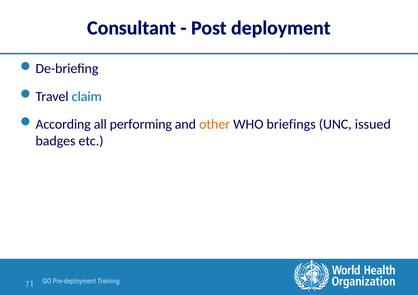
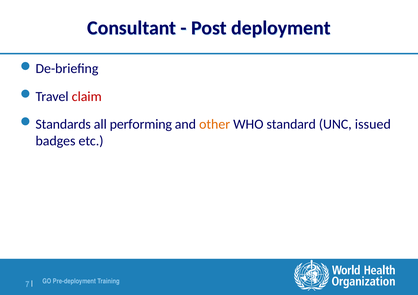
claim colour: blue -> red (87, 97)
According: According -> Standards (63, 124)
briefings: briefings -> standard (291, 124)
